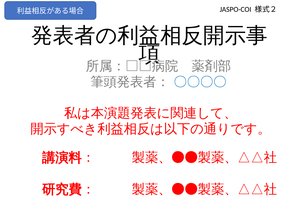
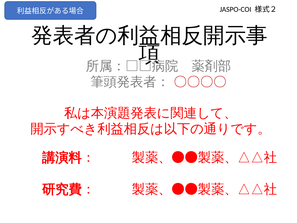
〇〇〇〇 colour: blue -> red (200, 82)
